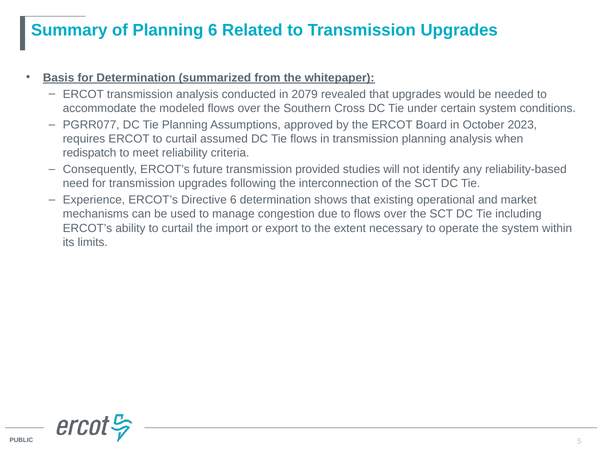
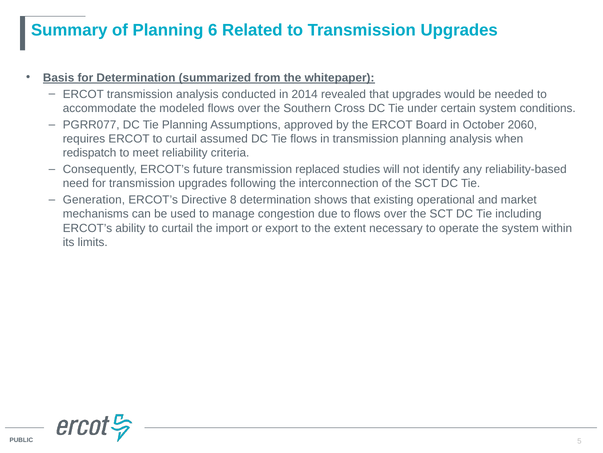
2079: 2079 -> 2014 (305, 94)
2023: 2023 -> 2060 (522, 125)
provided: provided -> replaced (318, 169)
Experience: Experience -> Generation (94, 200)
Directive 6: 6 -> 8 (233, 200)
